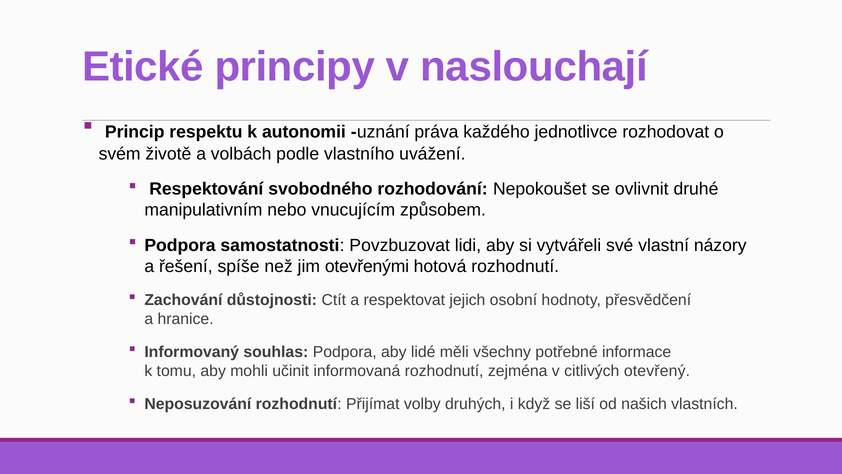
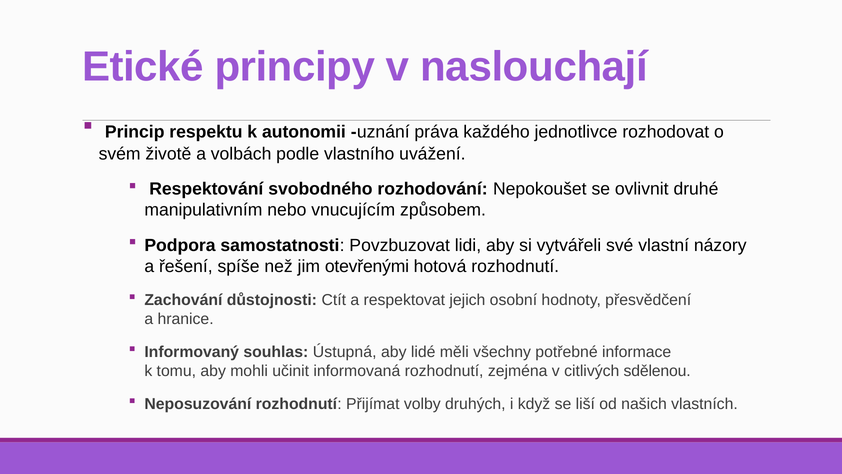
souhlas Podpora: Podpora -> Ústupná (345, 352)
otevřený: otevřený -> sdělenou (657, 371)
